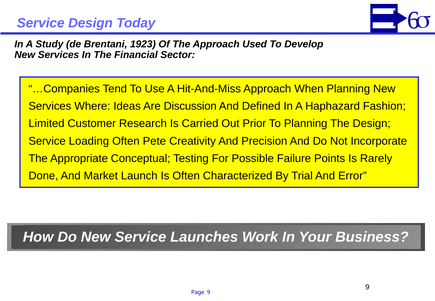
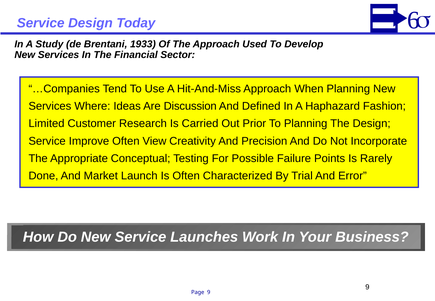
1923: 1923 -> 1933 (143, 44)
Loading: Loading -> Improve (89, 141)
Pete: Pete -> View (154, 141)
